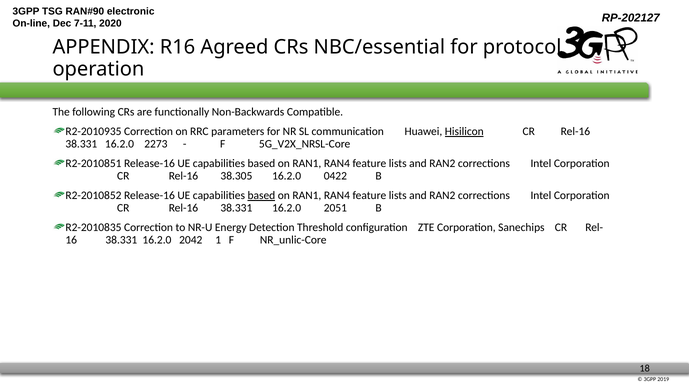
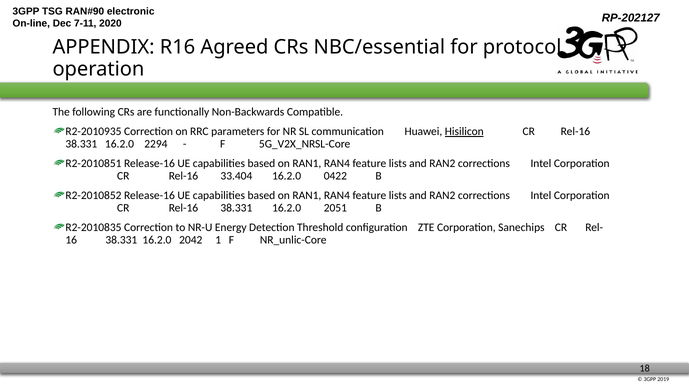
2273: 2273 -> 2294 (156, 144)
38.305: 38.305 -> 33.404 (236, 176)
based underline: present -> none (261, 195)
